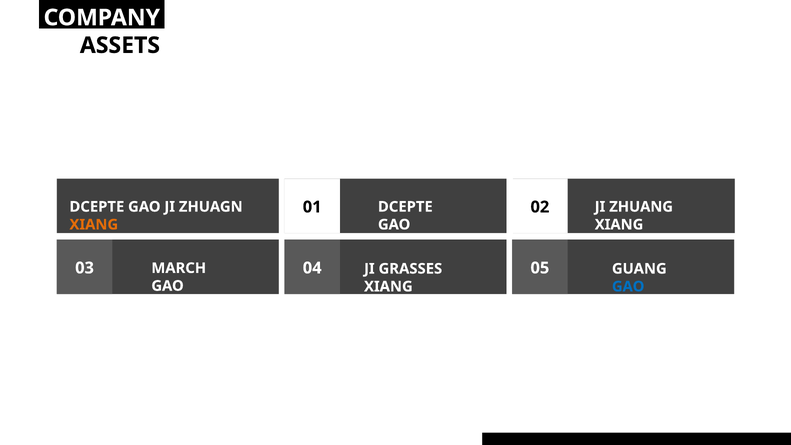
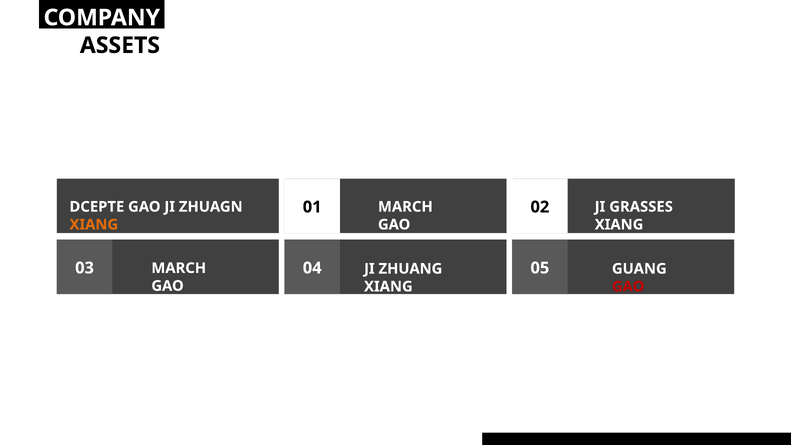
01 DCEPTE: DCEPTE -> MARCH (405, 207)
ZHUANG: ZHUANG -> GRASSES (641, 207)
GRASSES: GRASSES -> ZHUANG (410, 269)
GAO colour: blue -> red (628, 286)
